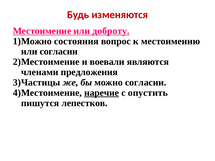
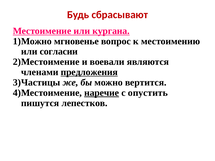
изменяются: изменяются -> сбрасывают (120, 15)
доброту: доброту -> кургана (111, 31)
состояния: состояния -> мгновенье (76, 41)
предложения underline: none -> present (89, 72)
можно согласии: согласии -> вертится (146, 83)
